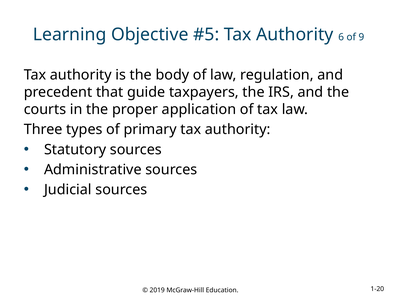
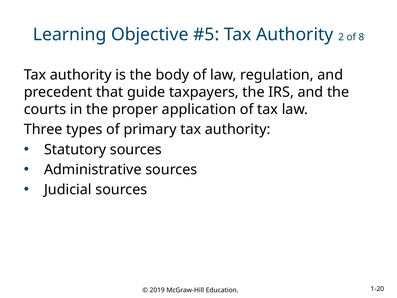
6: 6 -> 2 (341, 37)
9: 9 -> 8 (361, 37)
